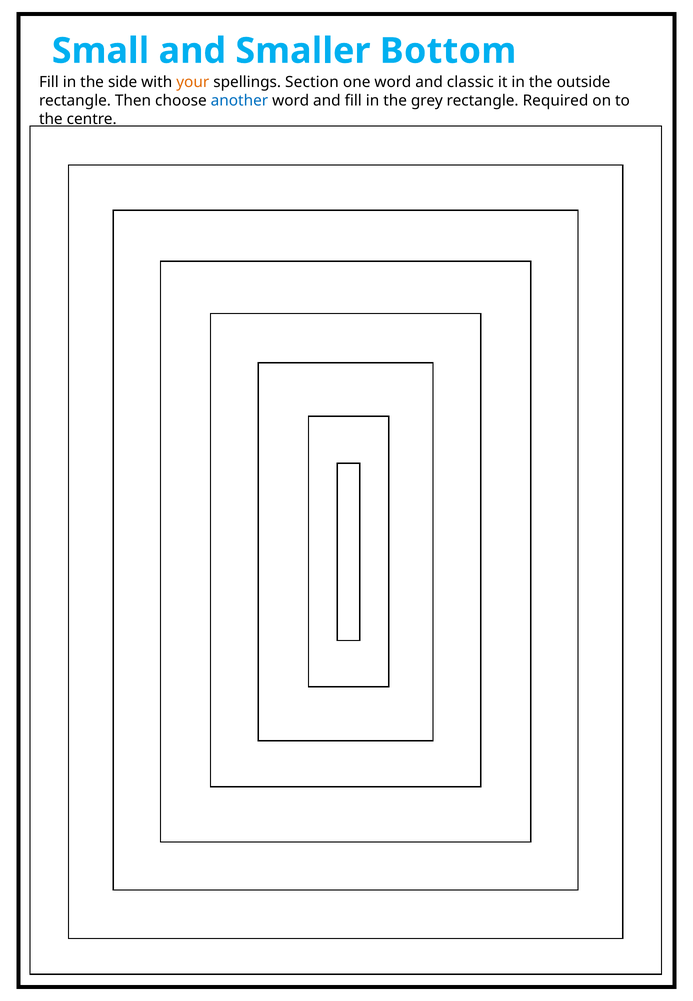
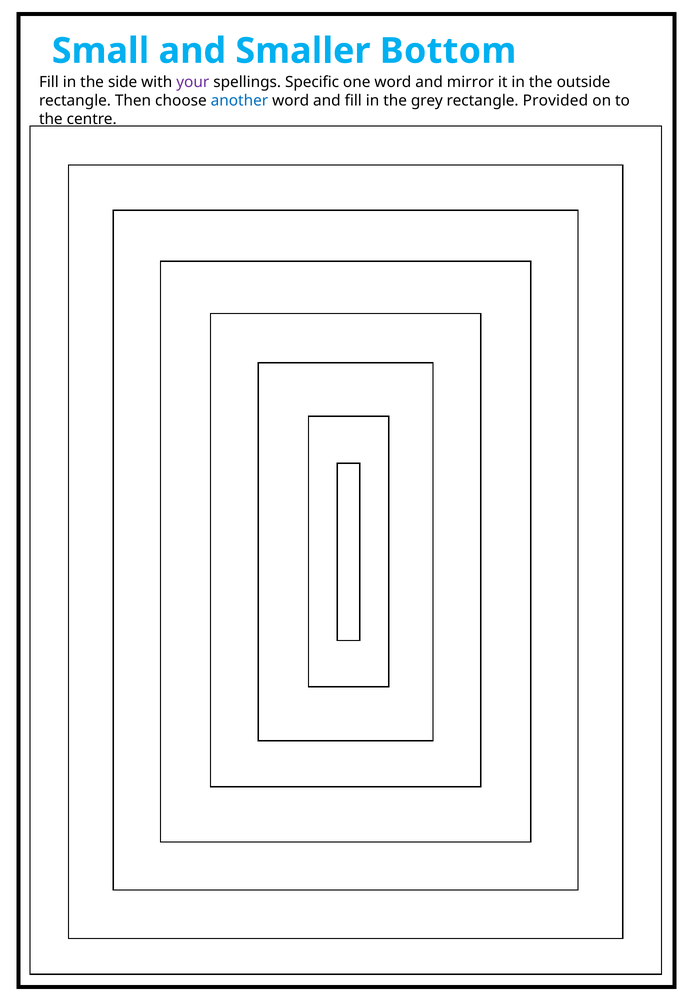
your colour: orange -> purple (193, 82)
Section: Section -> Specific (312, 82)
classic: classic -> mirror (470, 82)
Required: Required -> Provided (555, 101)
